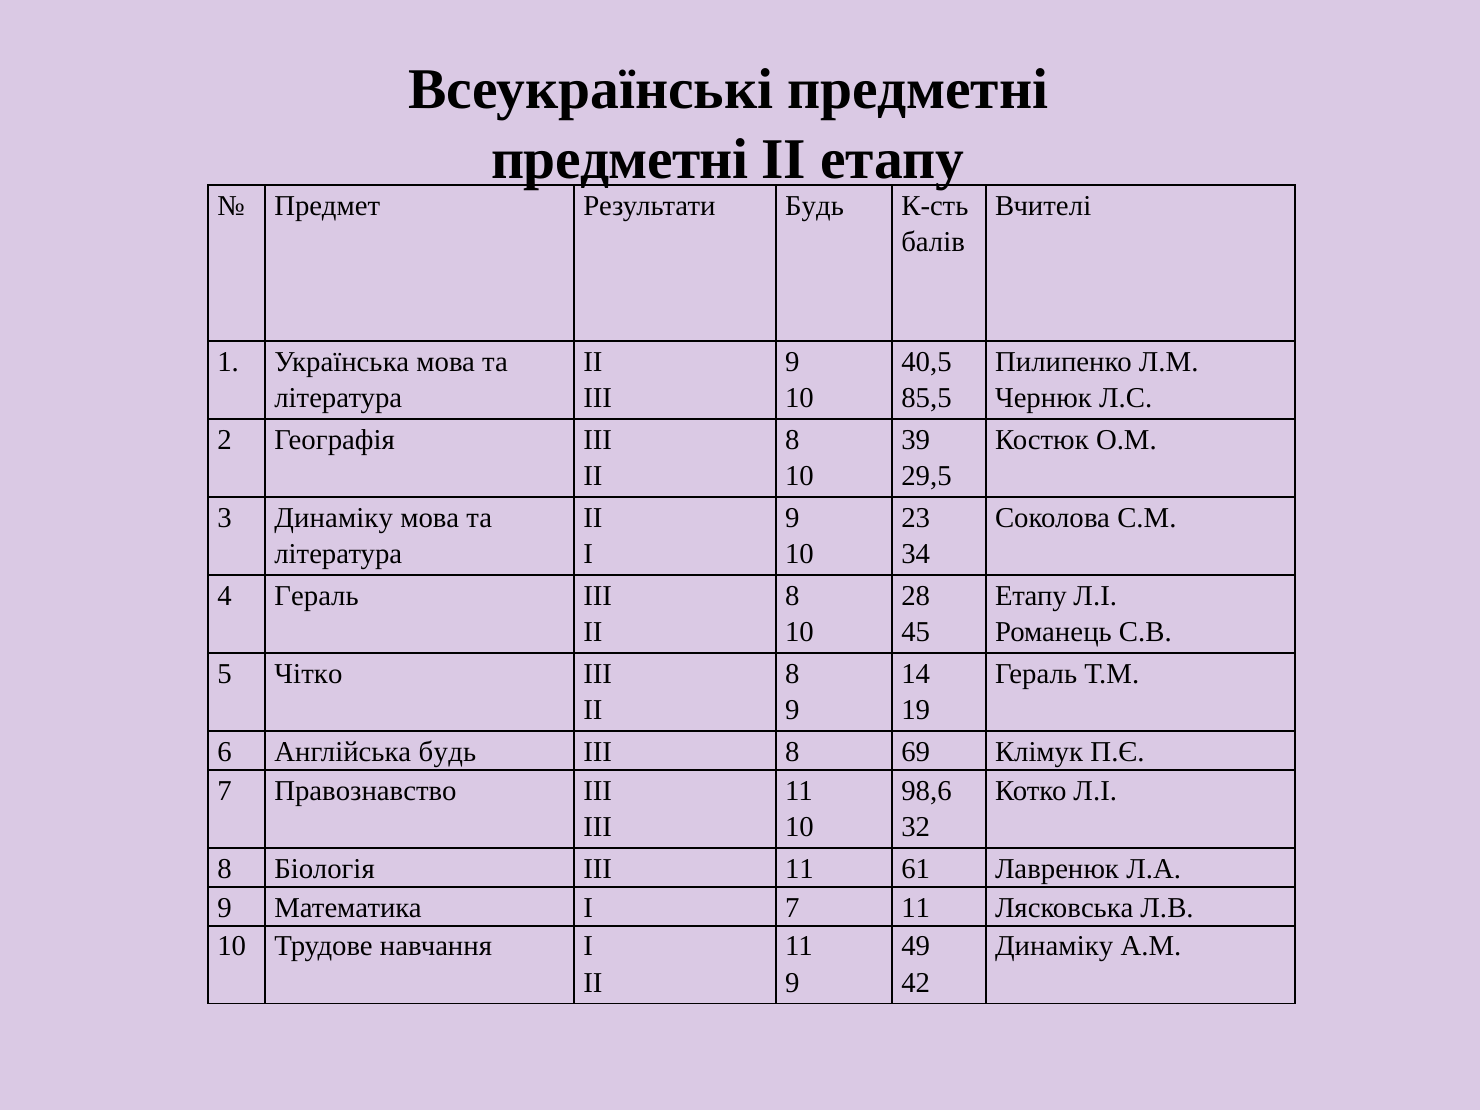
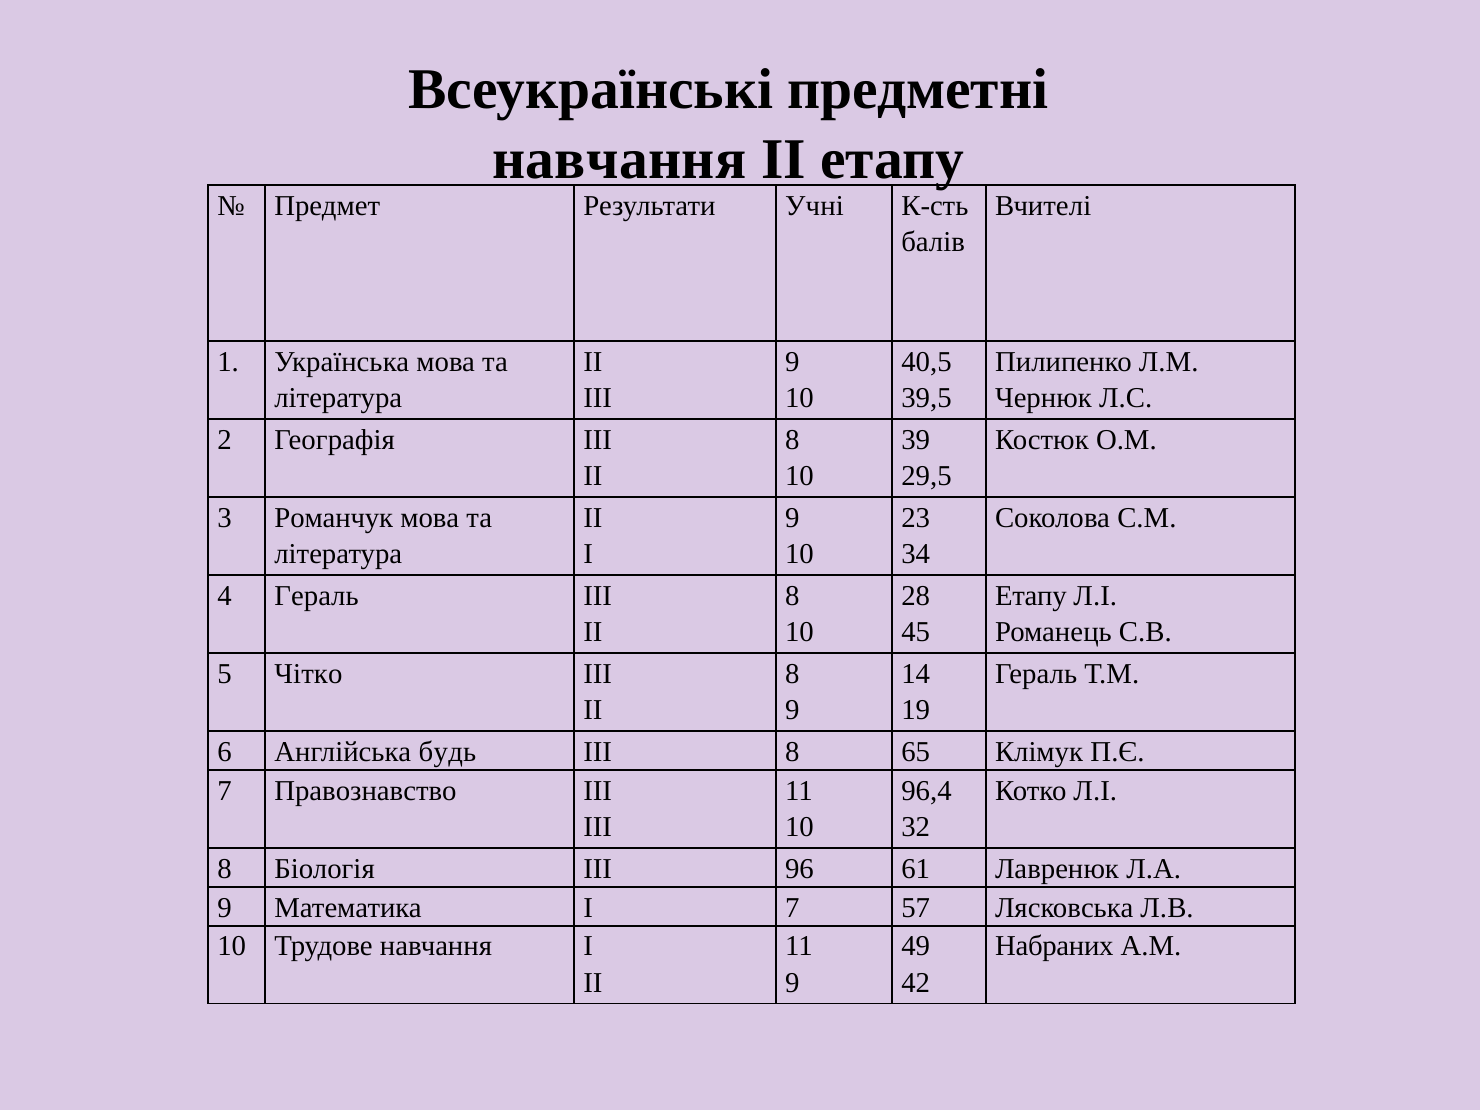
предметні: предметні -> навчання (619, 159)
Результати Будь: Будь -> Учні (814, 206)
85,5: 85,5 -> 39,5 (927, 398)
3 Динаміку: Динаміку -> Романчук (334, 518)
69: 69 -> 65 (916, 752)
98,6: 98,6 -> 96,4 (927, 791)
Біологія ІІІ 11: 11 -> 96 (799, 869)
7 11: 11 -> 57 (916, 908)
Динаміку: Динаміку -> Набраних (1054, 946)
